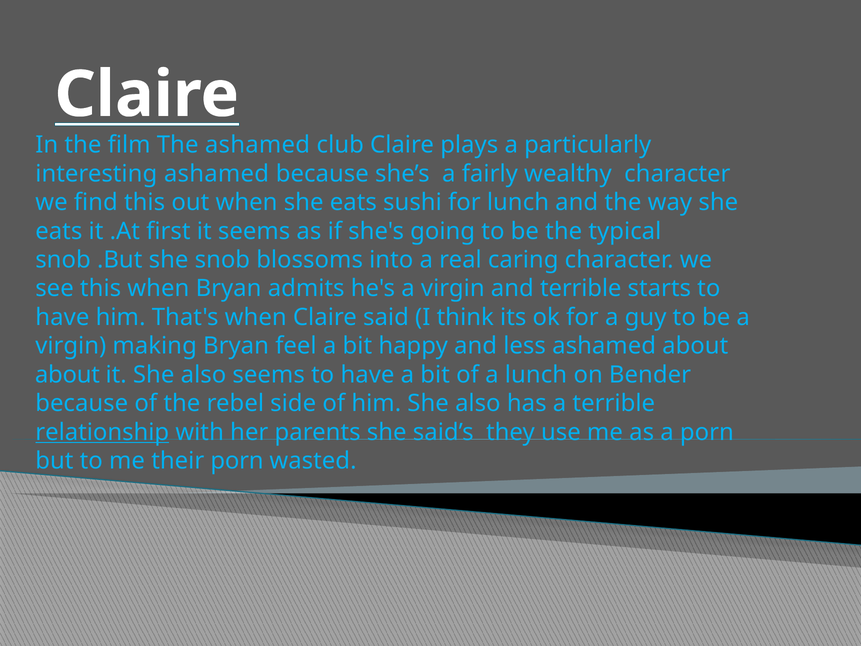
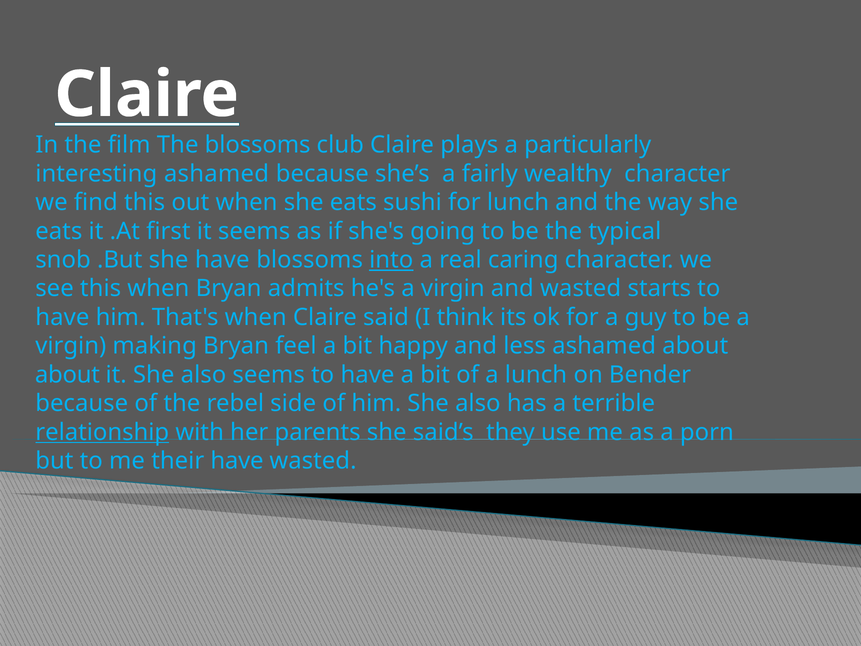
ashamed: ashamed -> blossoms (258, 145)
she snob: snob -> have (222, 260)
into underline: none -> present (391, 260)
and terrible: terrible -> wasted (581, 288)
their porn: porn -> have (237, 461)
